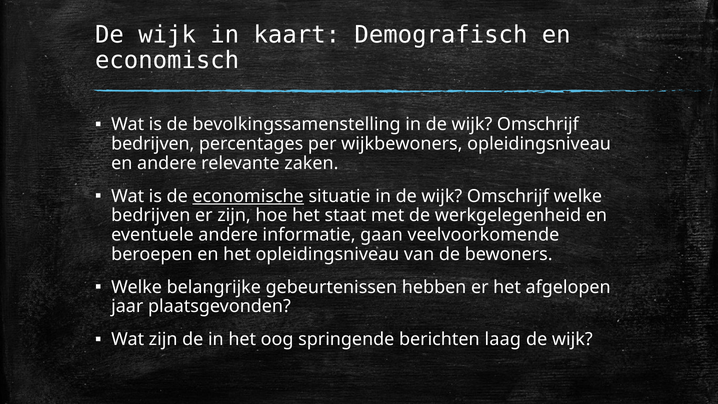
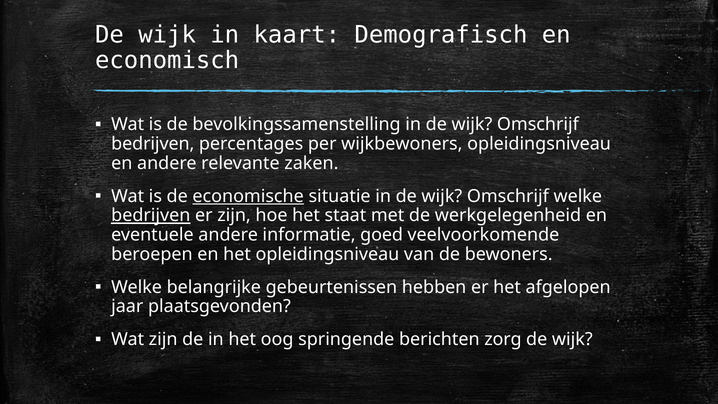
bedrijven underline: none -> present (151, 216)
gaan: gaan -> goed (382, 235)
laag: laag -> zorg (503, 339)
